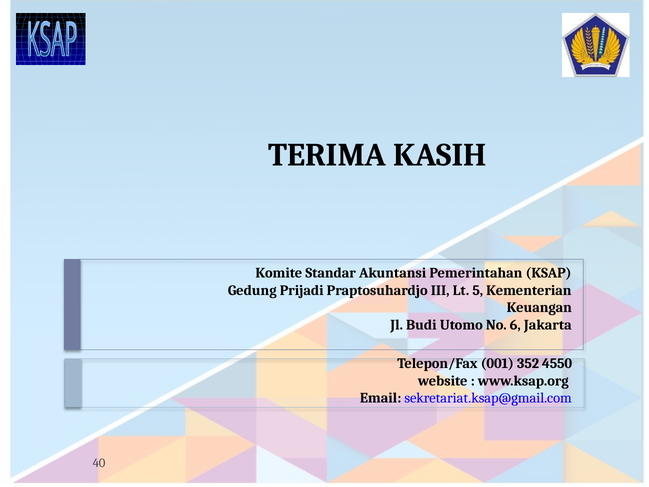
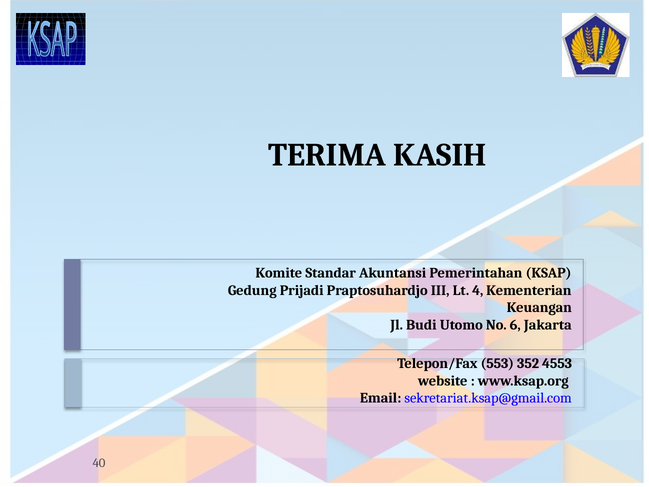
5: 5 -> 4 (478, 290)
001: 001 -> 553 (497, 363)
4550: 4550 -> 4553 (557, 363)
